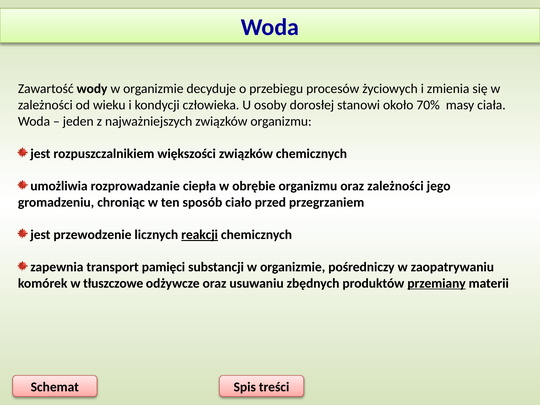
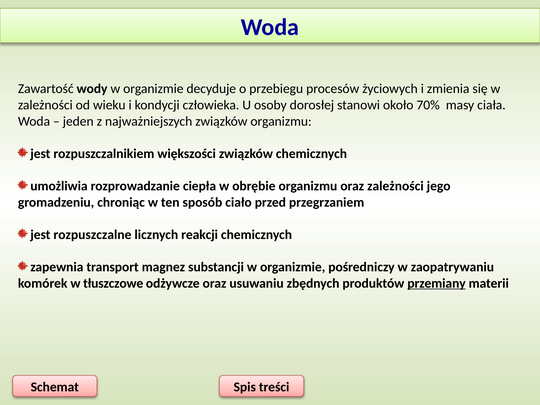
przewodzenie: przewodzenie -> rozpuszczalne (92, 235)
reakcji underline: present -> none (200, 235)
pamięci: pamięci -> magnez (163, 267)
